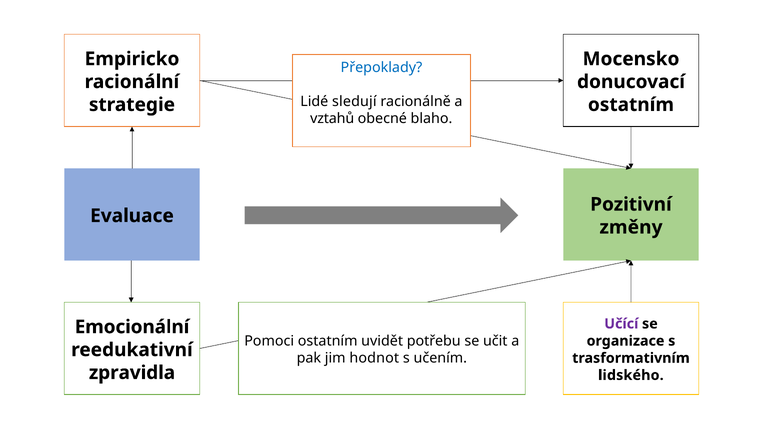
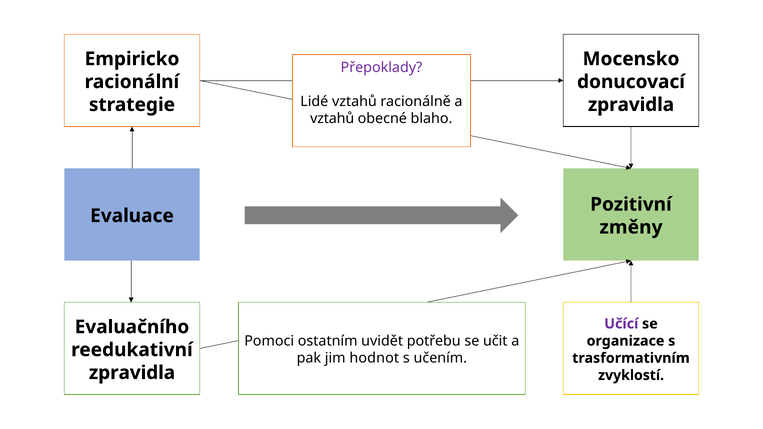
Přepoklady colour: blue -> purple (381, 67)
Lidé sledují: sledují -> vztahů (354, 102)
ostatním: ostatním -> zpravidla (631, 105)
Emocionální: Emocionální -> Evaluačního (132, 327)
lidského: lidského -> zvyklostí (631, 375)
